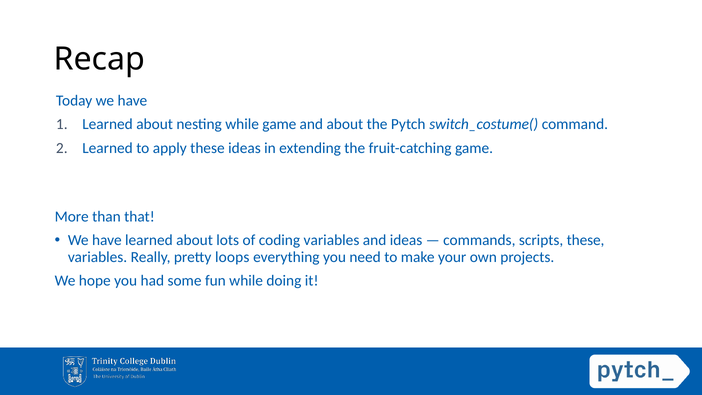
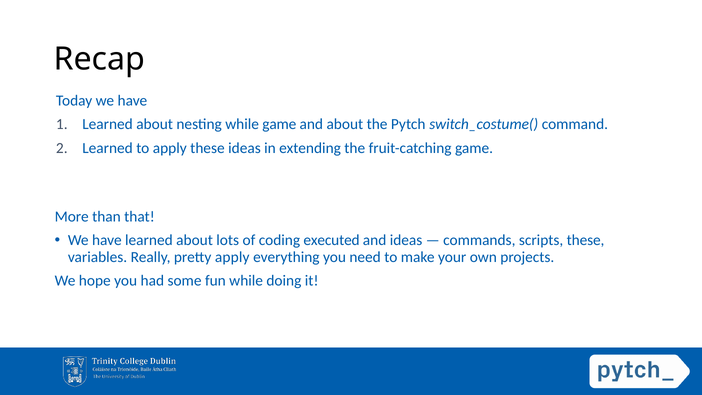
coding variables: variables -> executed (332, 240)
pretty loops: loops -> apply (232, 257)
